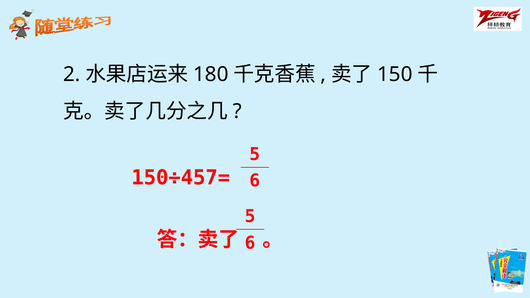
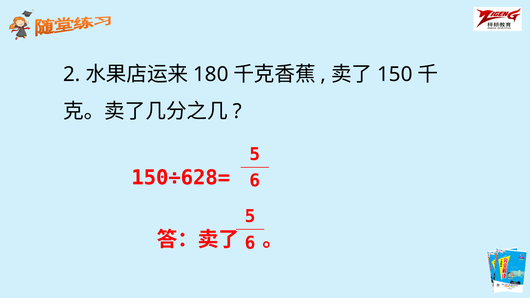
150÷457=: 150÷457= -> 150÷628= (181, 178)
